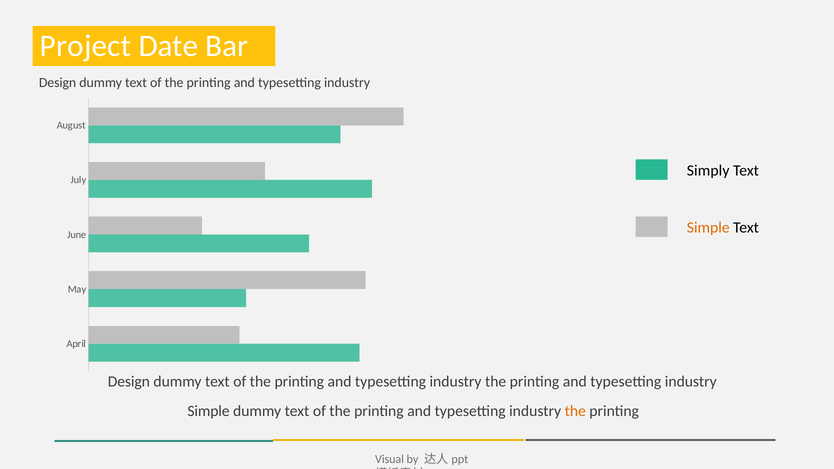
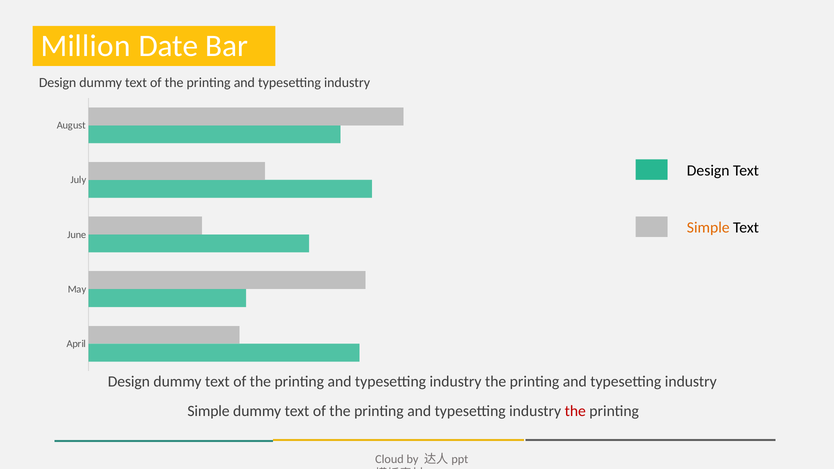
Project: Project -> Million (86, 46)
Simply: Simply -> Design (708, 171)
the colour: orange -> red (575, 411)
Visual: Visual -> Cloud (389, 459)
